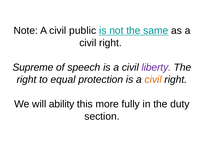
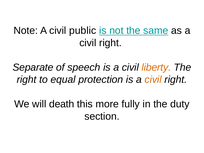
Supreme: Supreme -> Separate (33, 67)
liberty colour: purple -> orange (156, 67)
ability: ability -> death (62, 104)
